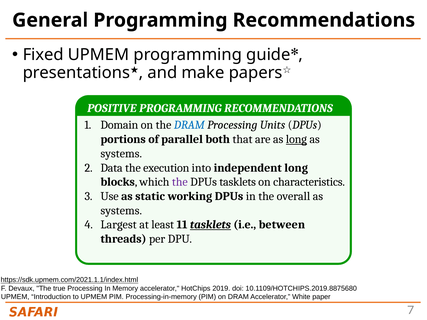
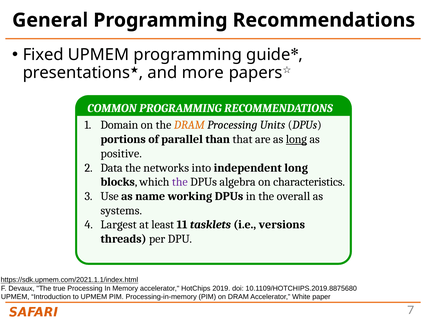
make: make -> more (203, 73)
POSITIVE: POSITIVE -> COMMON (112, 108)
DRAM colour: blue -> orange (189, 125)
both: both -> than (218, 139)
systems: systems -> positive (121, 154)
execution: execution -> networks (166, 168)
DPUs tasklets: tasklets -> algebra (238, 182)
static: static -> name (150, 196)
tasklets underline: present -> none (210, 225)
between: between -> versions (282, 225)
